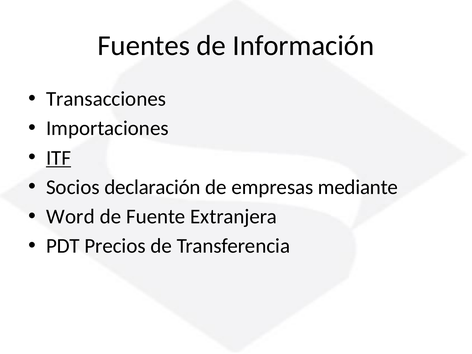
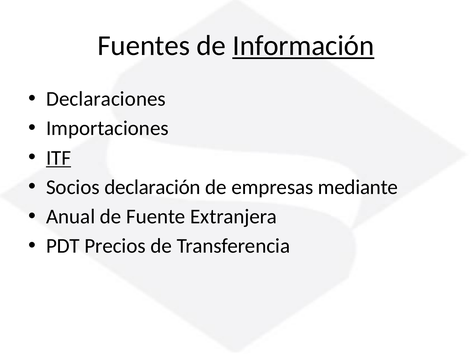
Información underline: none -> present (303, 46)
Transacciones: Transacciones -> Declaraciones (106, 99)
Word: Word -> Anual (71, 217)
